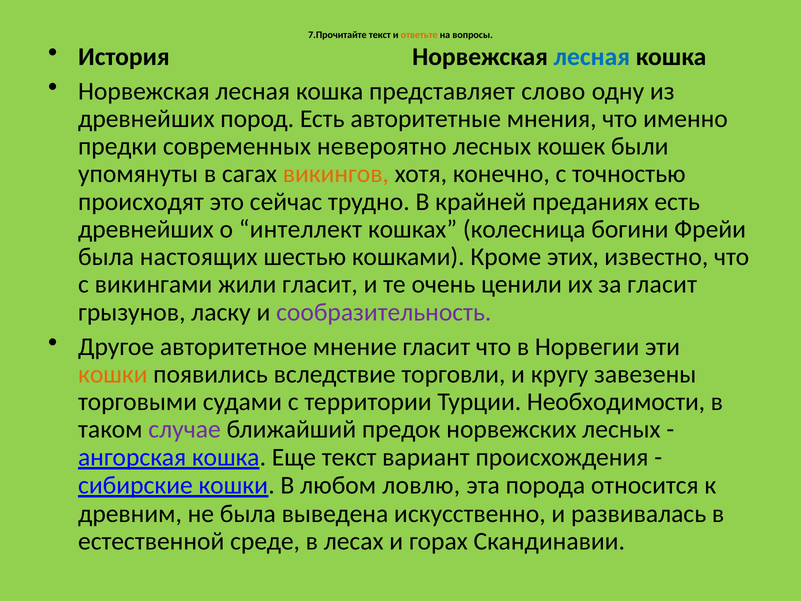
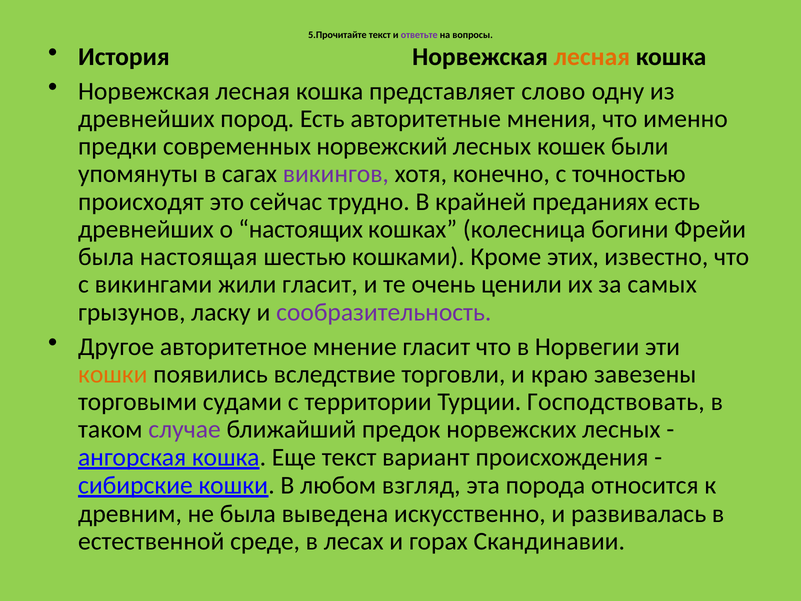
7.Прочитайте: 7.Прочитайте -> 5.Прочитайте (337, 35)
ответьте colour: orange -> purple (419, 35)
лесная colour: blue -> orange (592, 57)
невероятно: невероятно -> норвежский (382, 146)
викингов colour: orange -> purple (336, 174)
интеллект: интеллект -> настоящих (301, 229)
настоящих: настоящих -> настоящая (199, 257)
за гласит: гласит -> самых (662, 284)
кругу: кругу -> краю (559, 374)
Необходимости: Необходимости -> Господствовать (616, 402)
ловлю: ловлю -> взгляд (421, 485)
